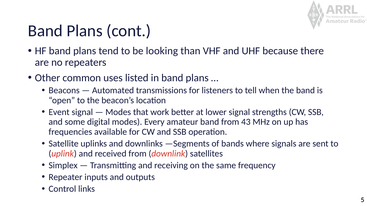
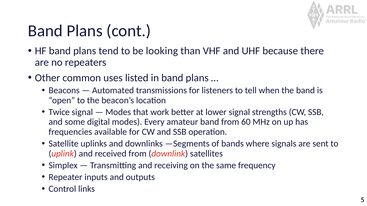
Event: Event -> Twice (59, 112)
43: 43 -> 60 (246, 122)
